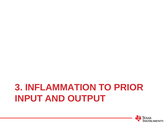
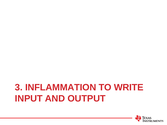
PRIOR: PRIOR -> WRITE (129, 88)
